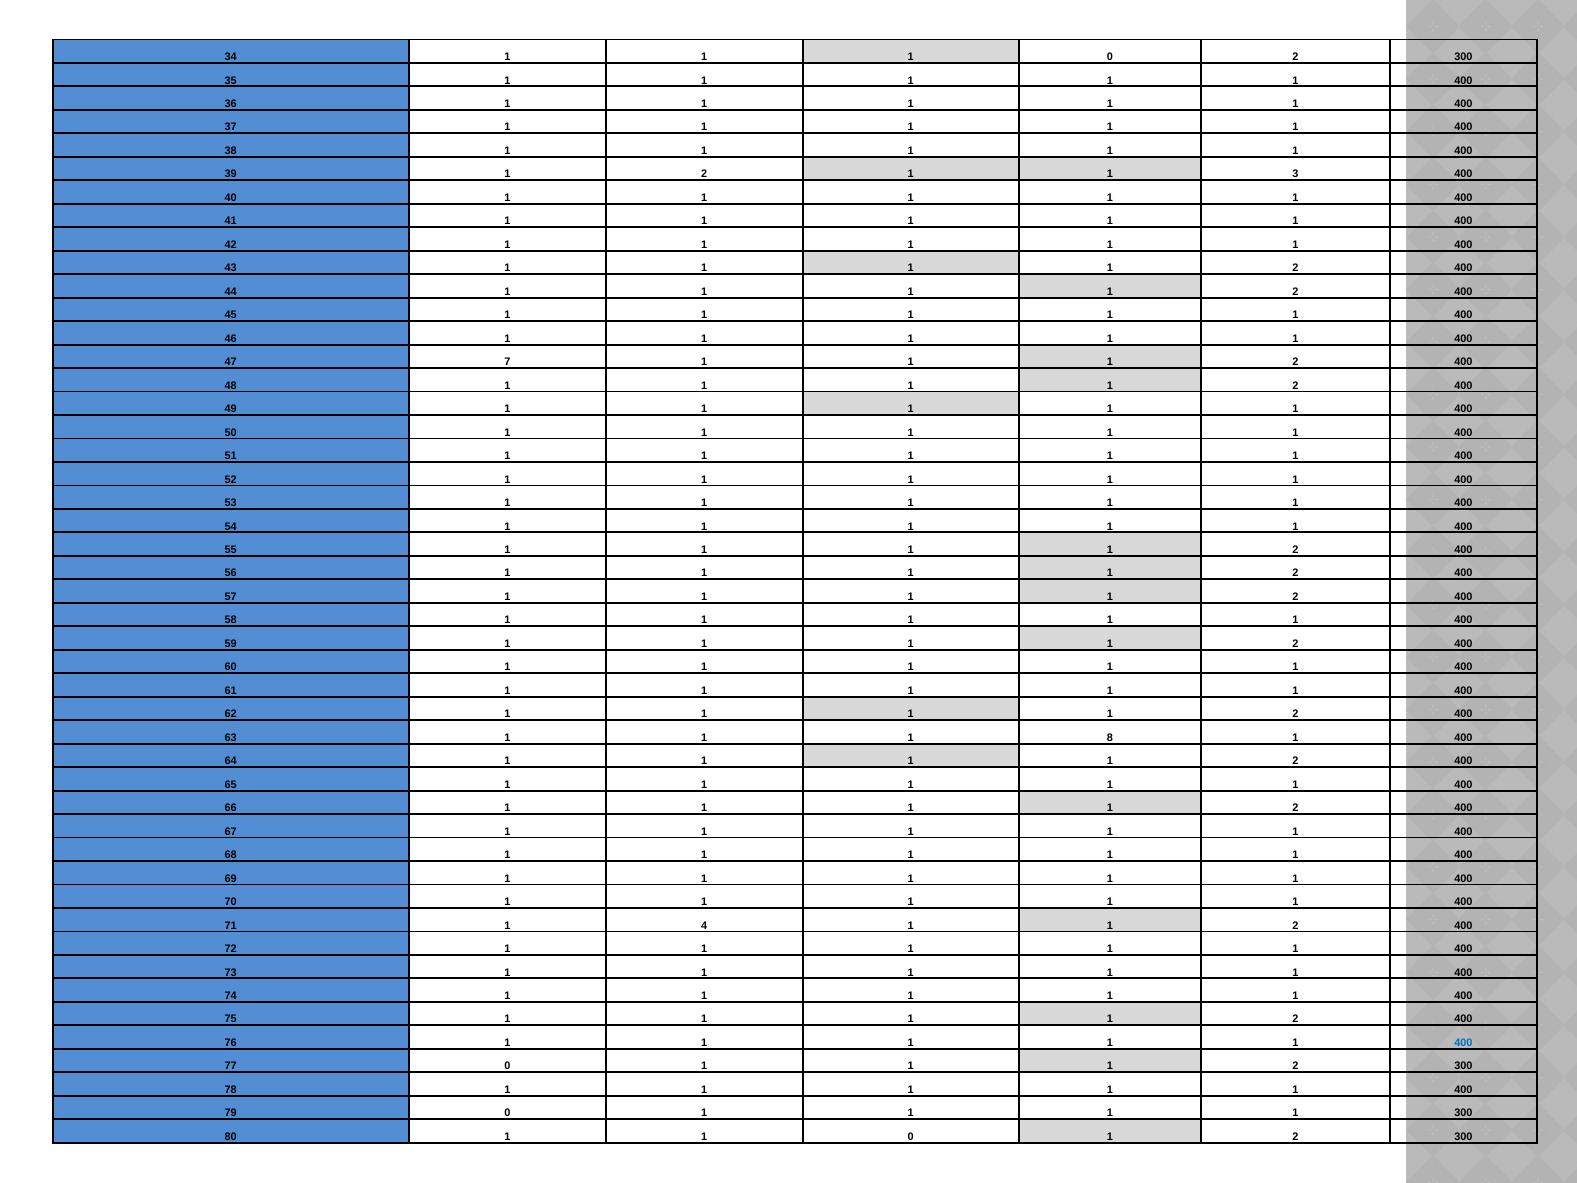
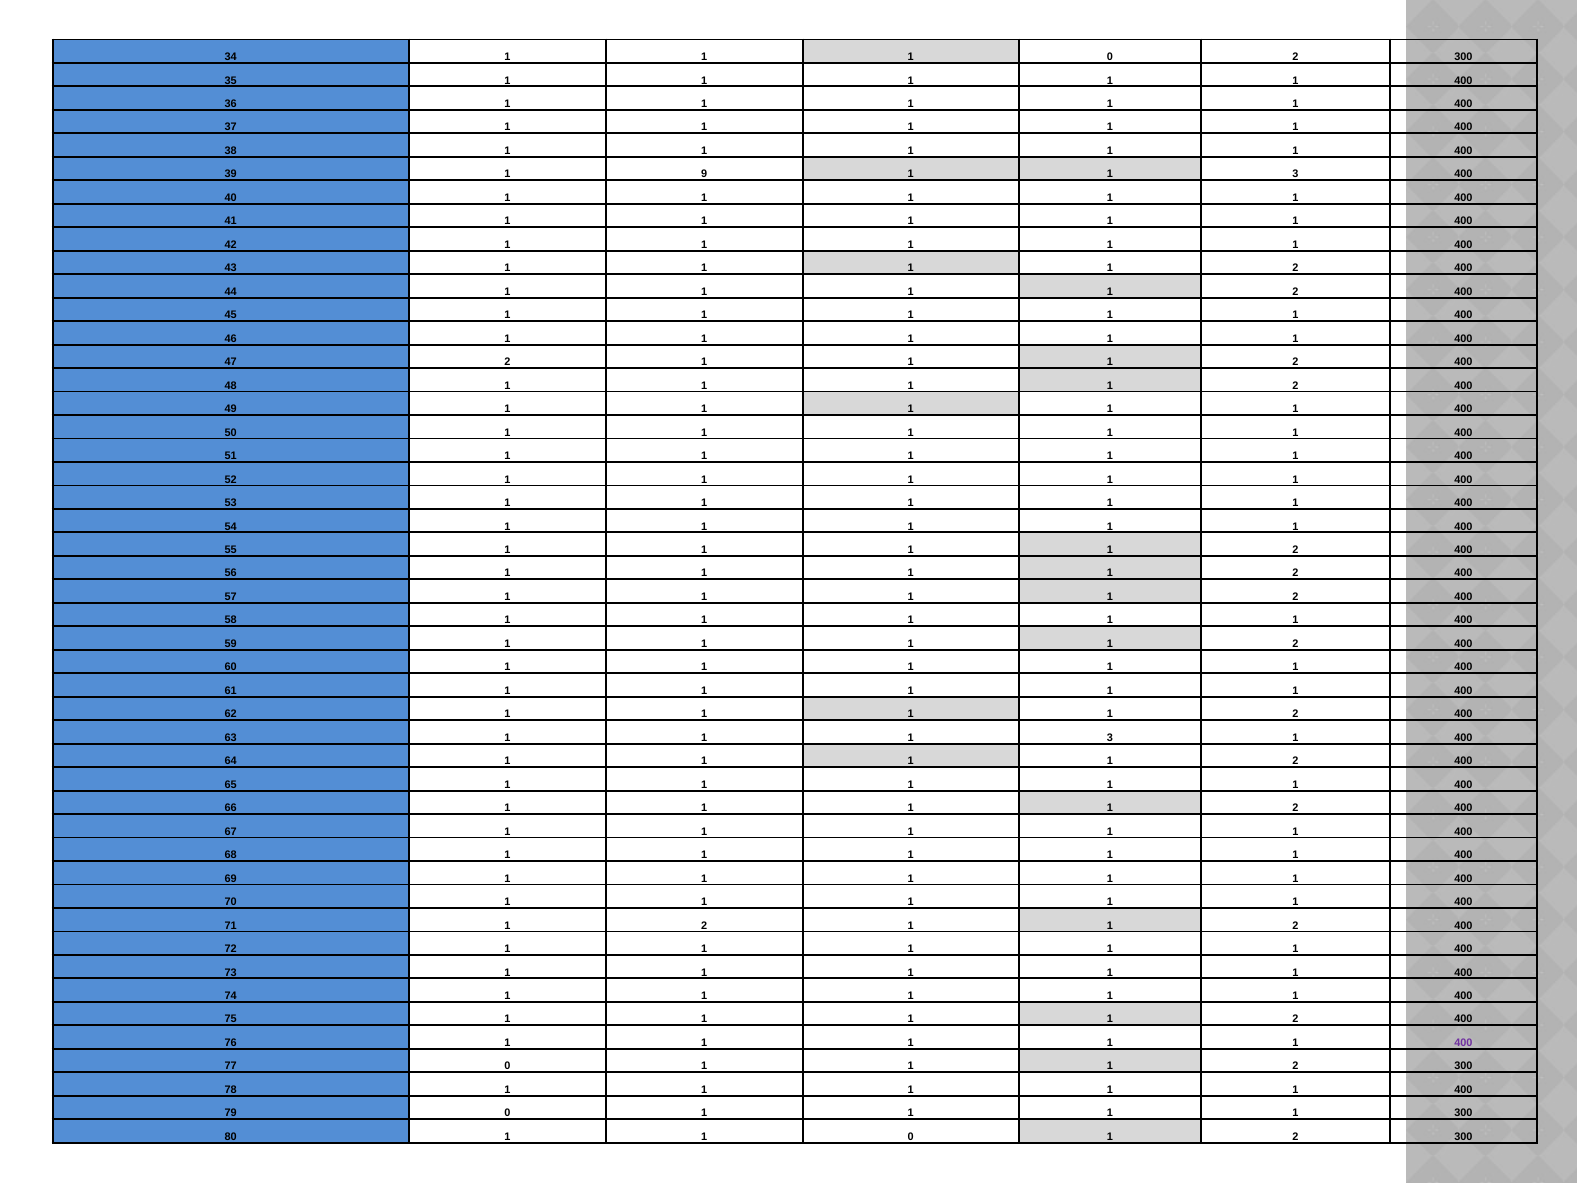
39 1 2: 2 -> 9 (704, 174)
47 7: 7 -> 2 (507, 362)
1 1 1 8: 8 -> 3 (1110, 738)
71 1 4: 4 -> 2 (704, 925)
400 colour: blue -> purple (1463, 1043)
